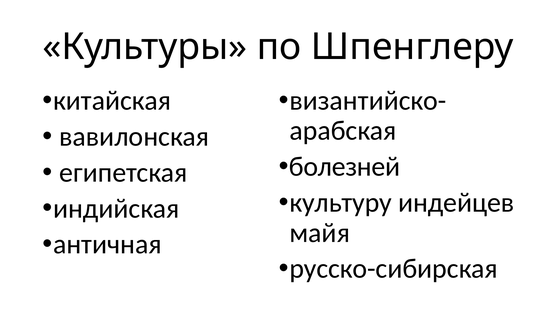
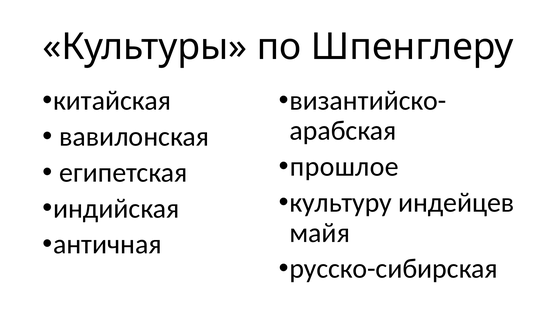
болезней: болезней -> прошлое (344, 167)
